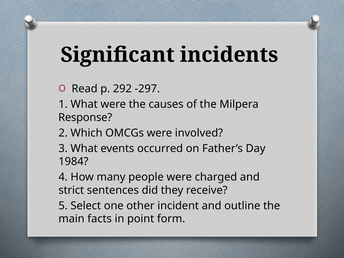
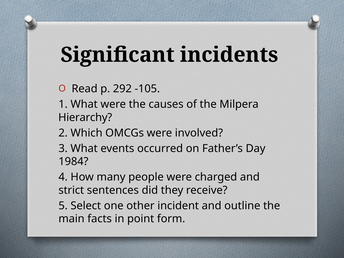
-297: -297 -> -105 (147, 89)
Response: Response -> Hierarchy (85, 117)
